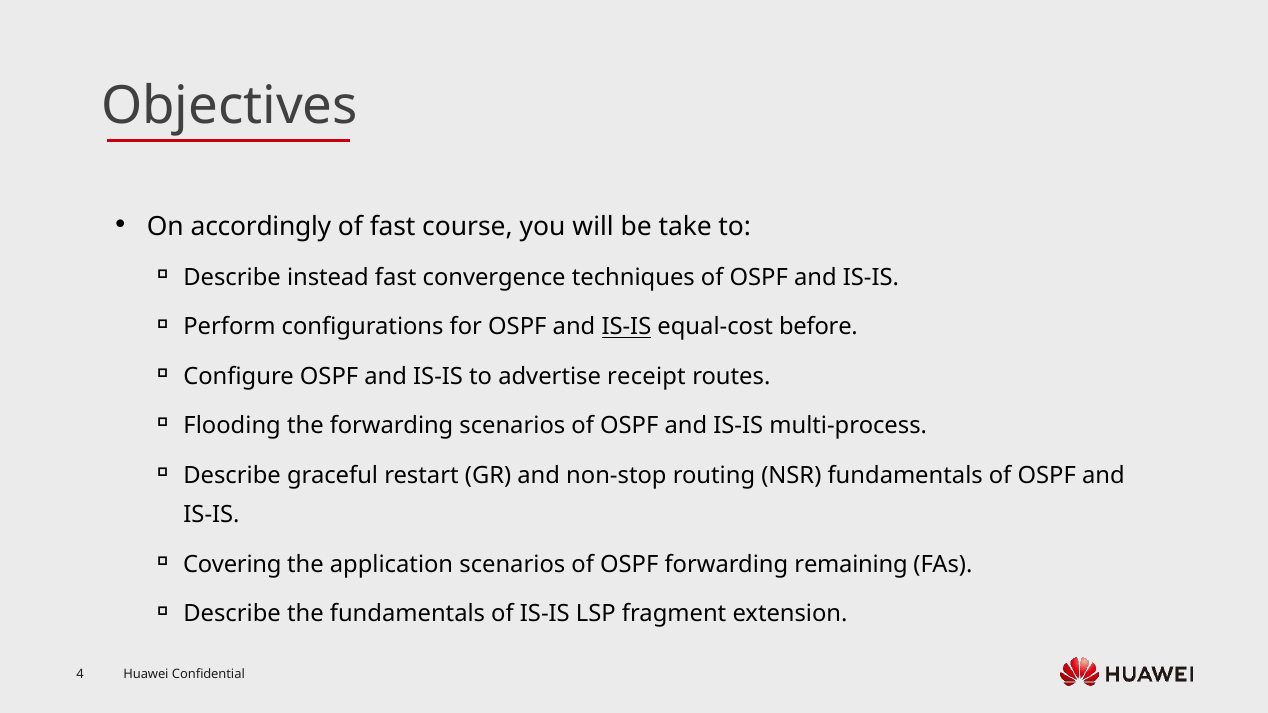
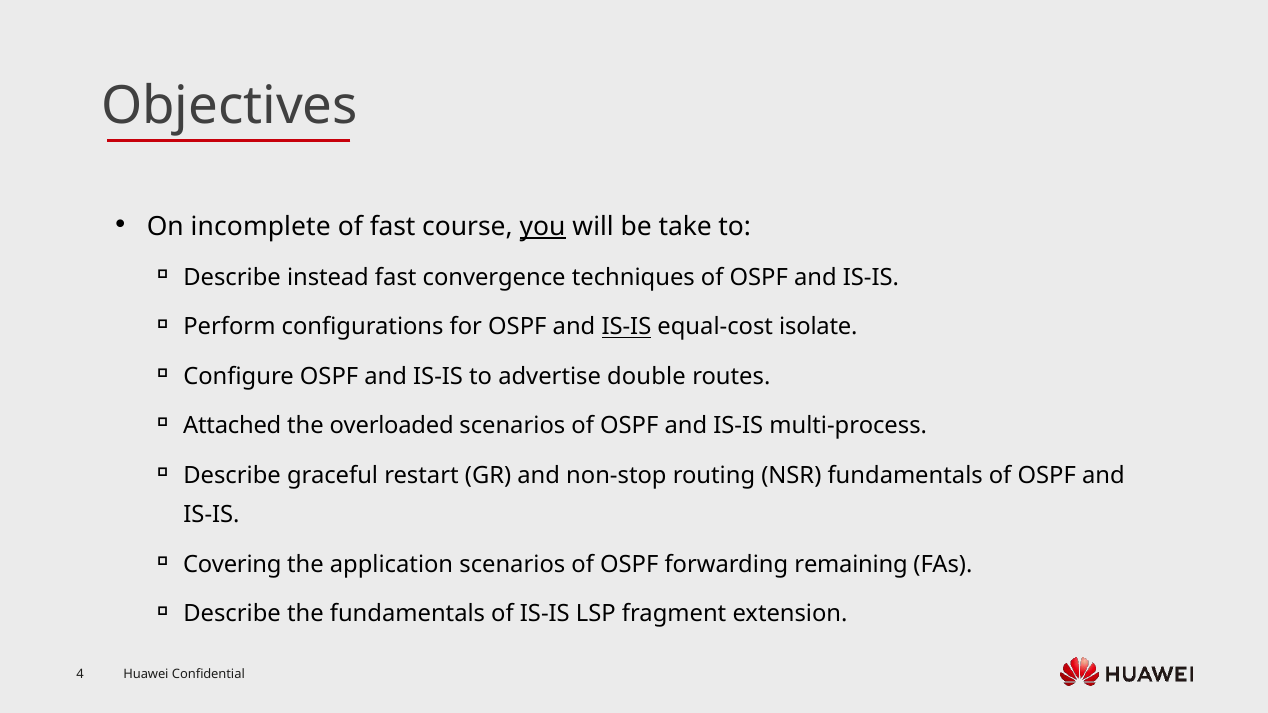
accordingly: accordingly -> incomplete (261, 227)
you underline: none -> present (543, 227)
before: before -> isolate (818, 327)
receipt: receipt -> double (647, 377)
Flooding: Flooding -> Attached (232, 426)
the forwarding: forwarding -> overloaded (392, 426)
